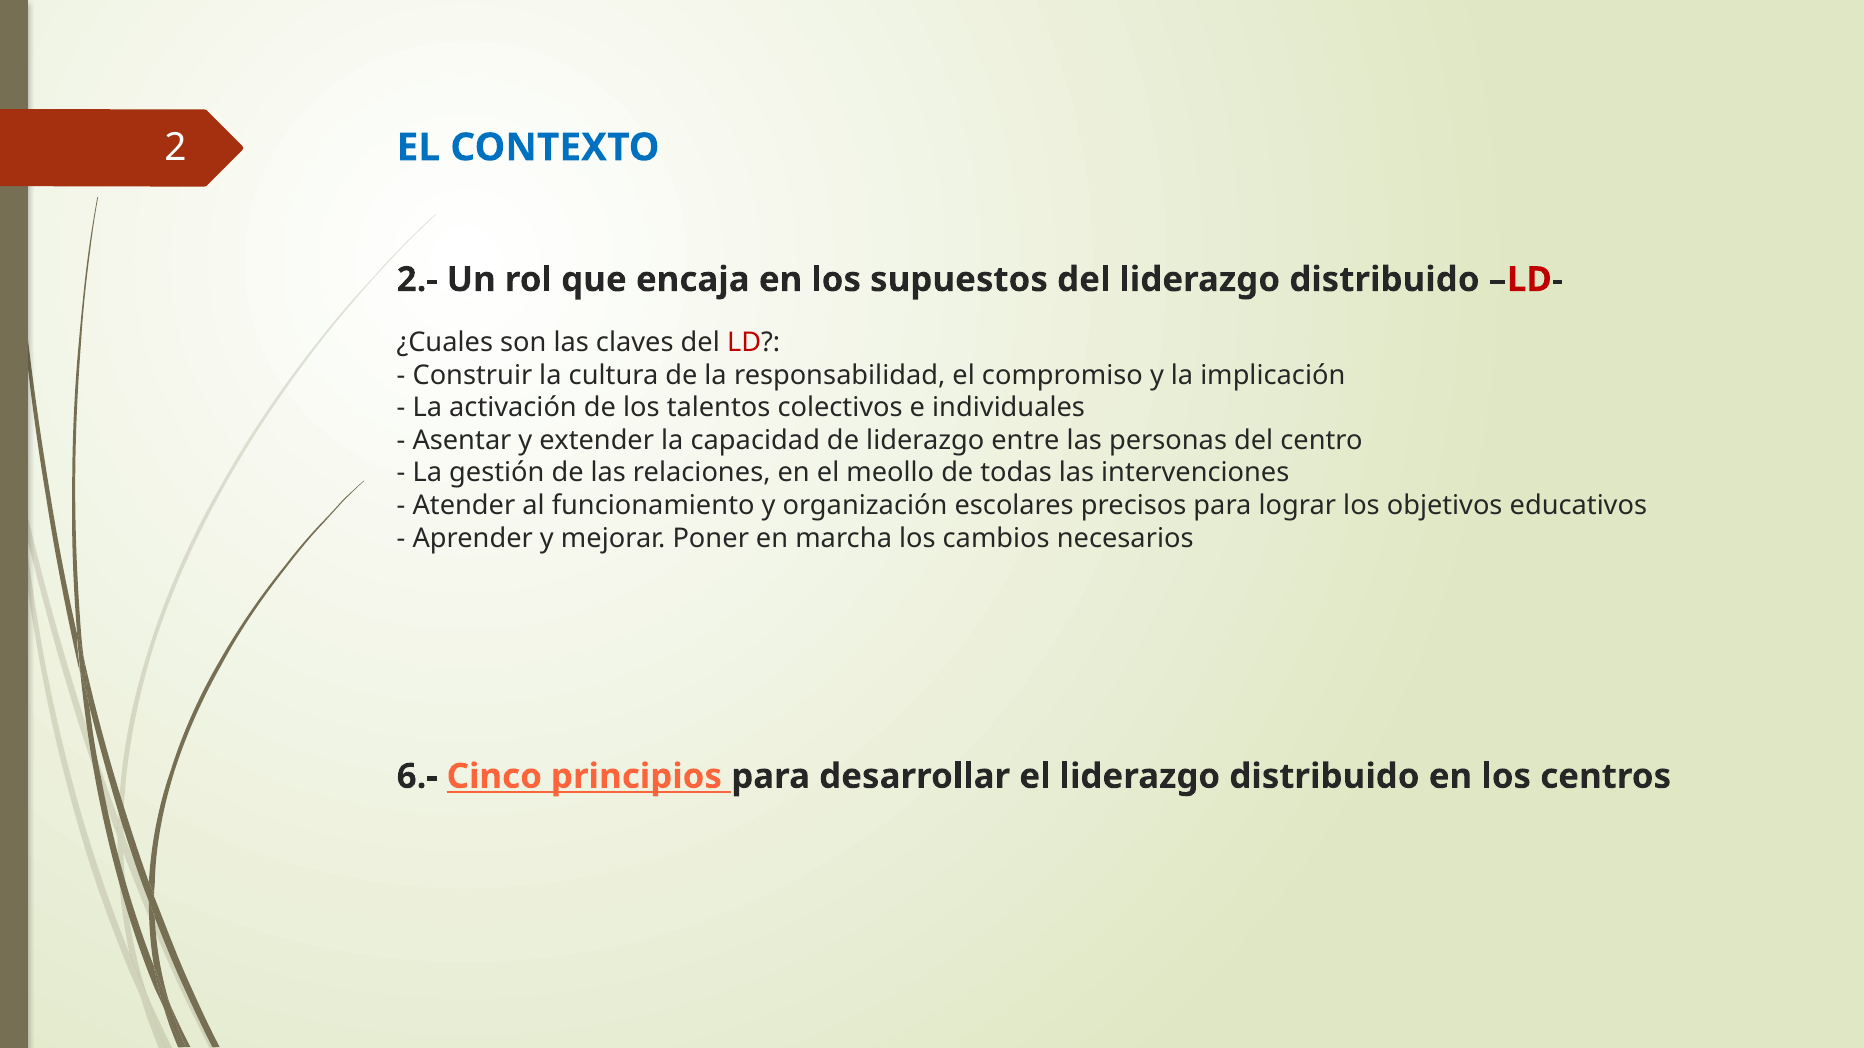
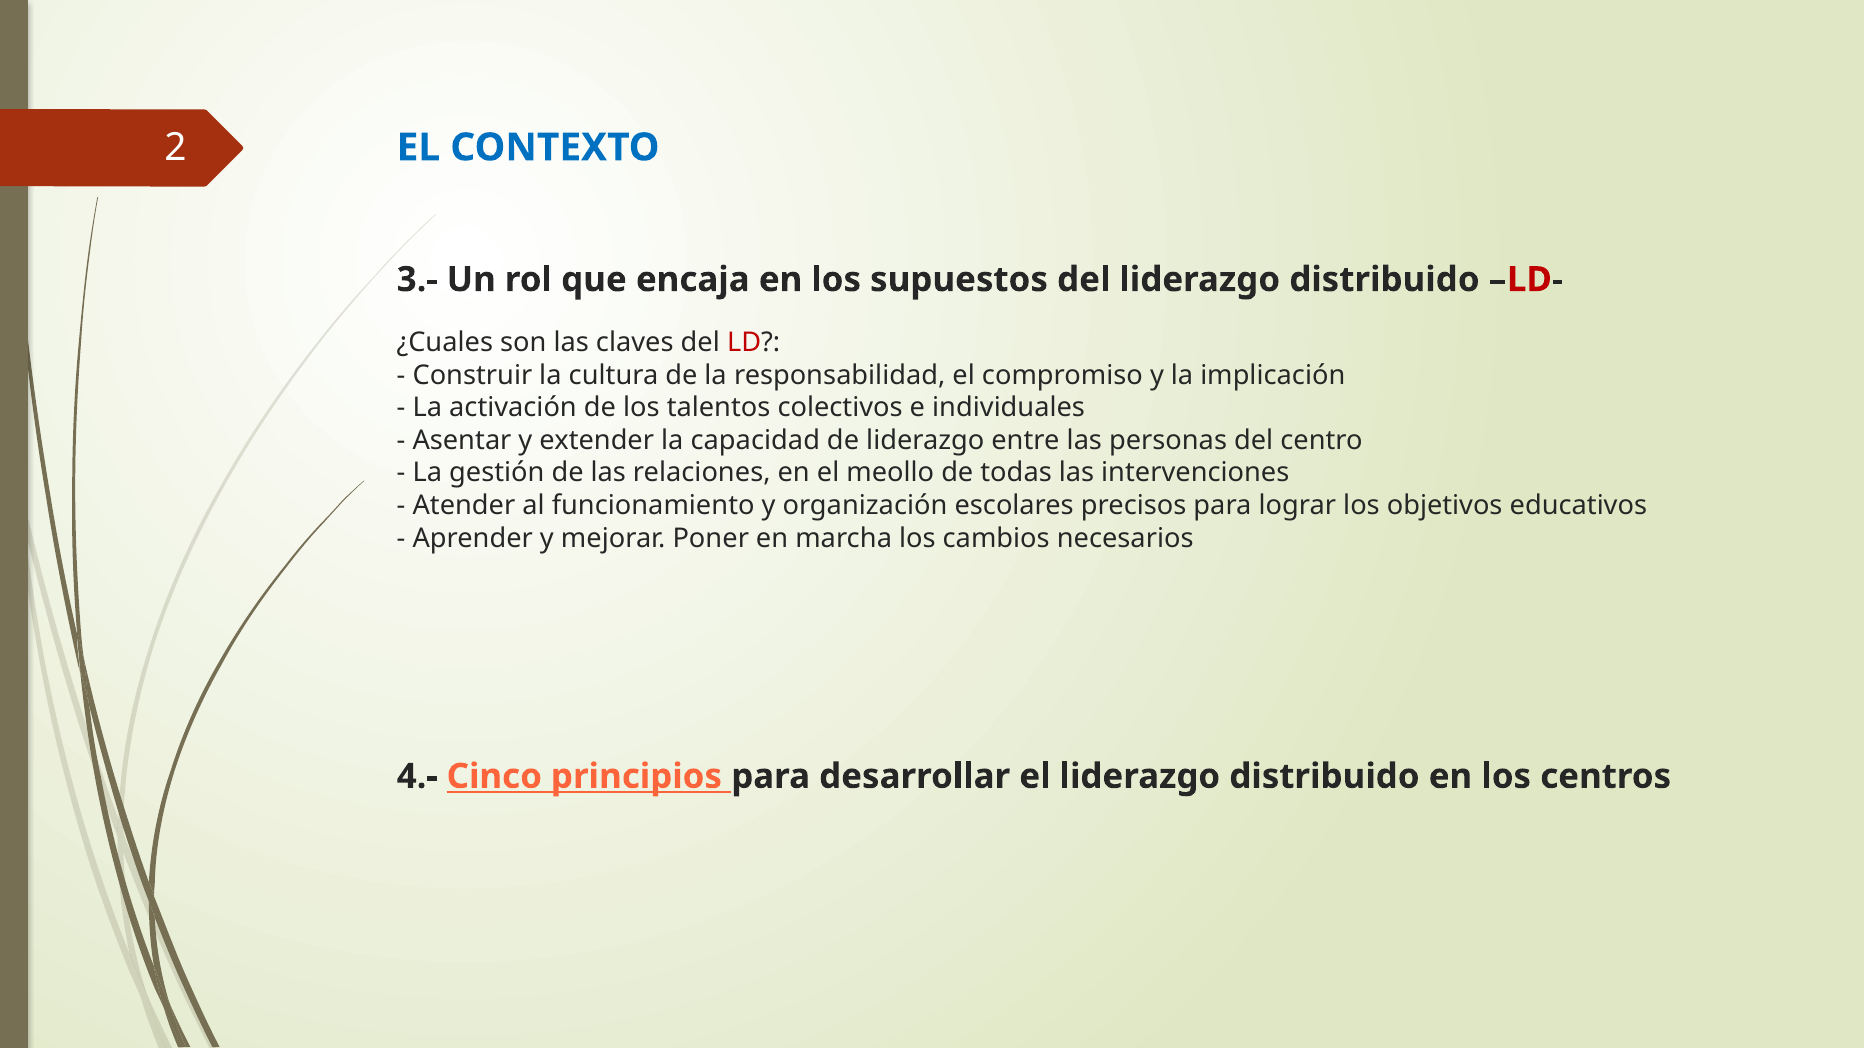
2.-: 2.- -> 3.- (417, 280)
6.-: 6.- -> 4.- (417, 777)
